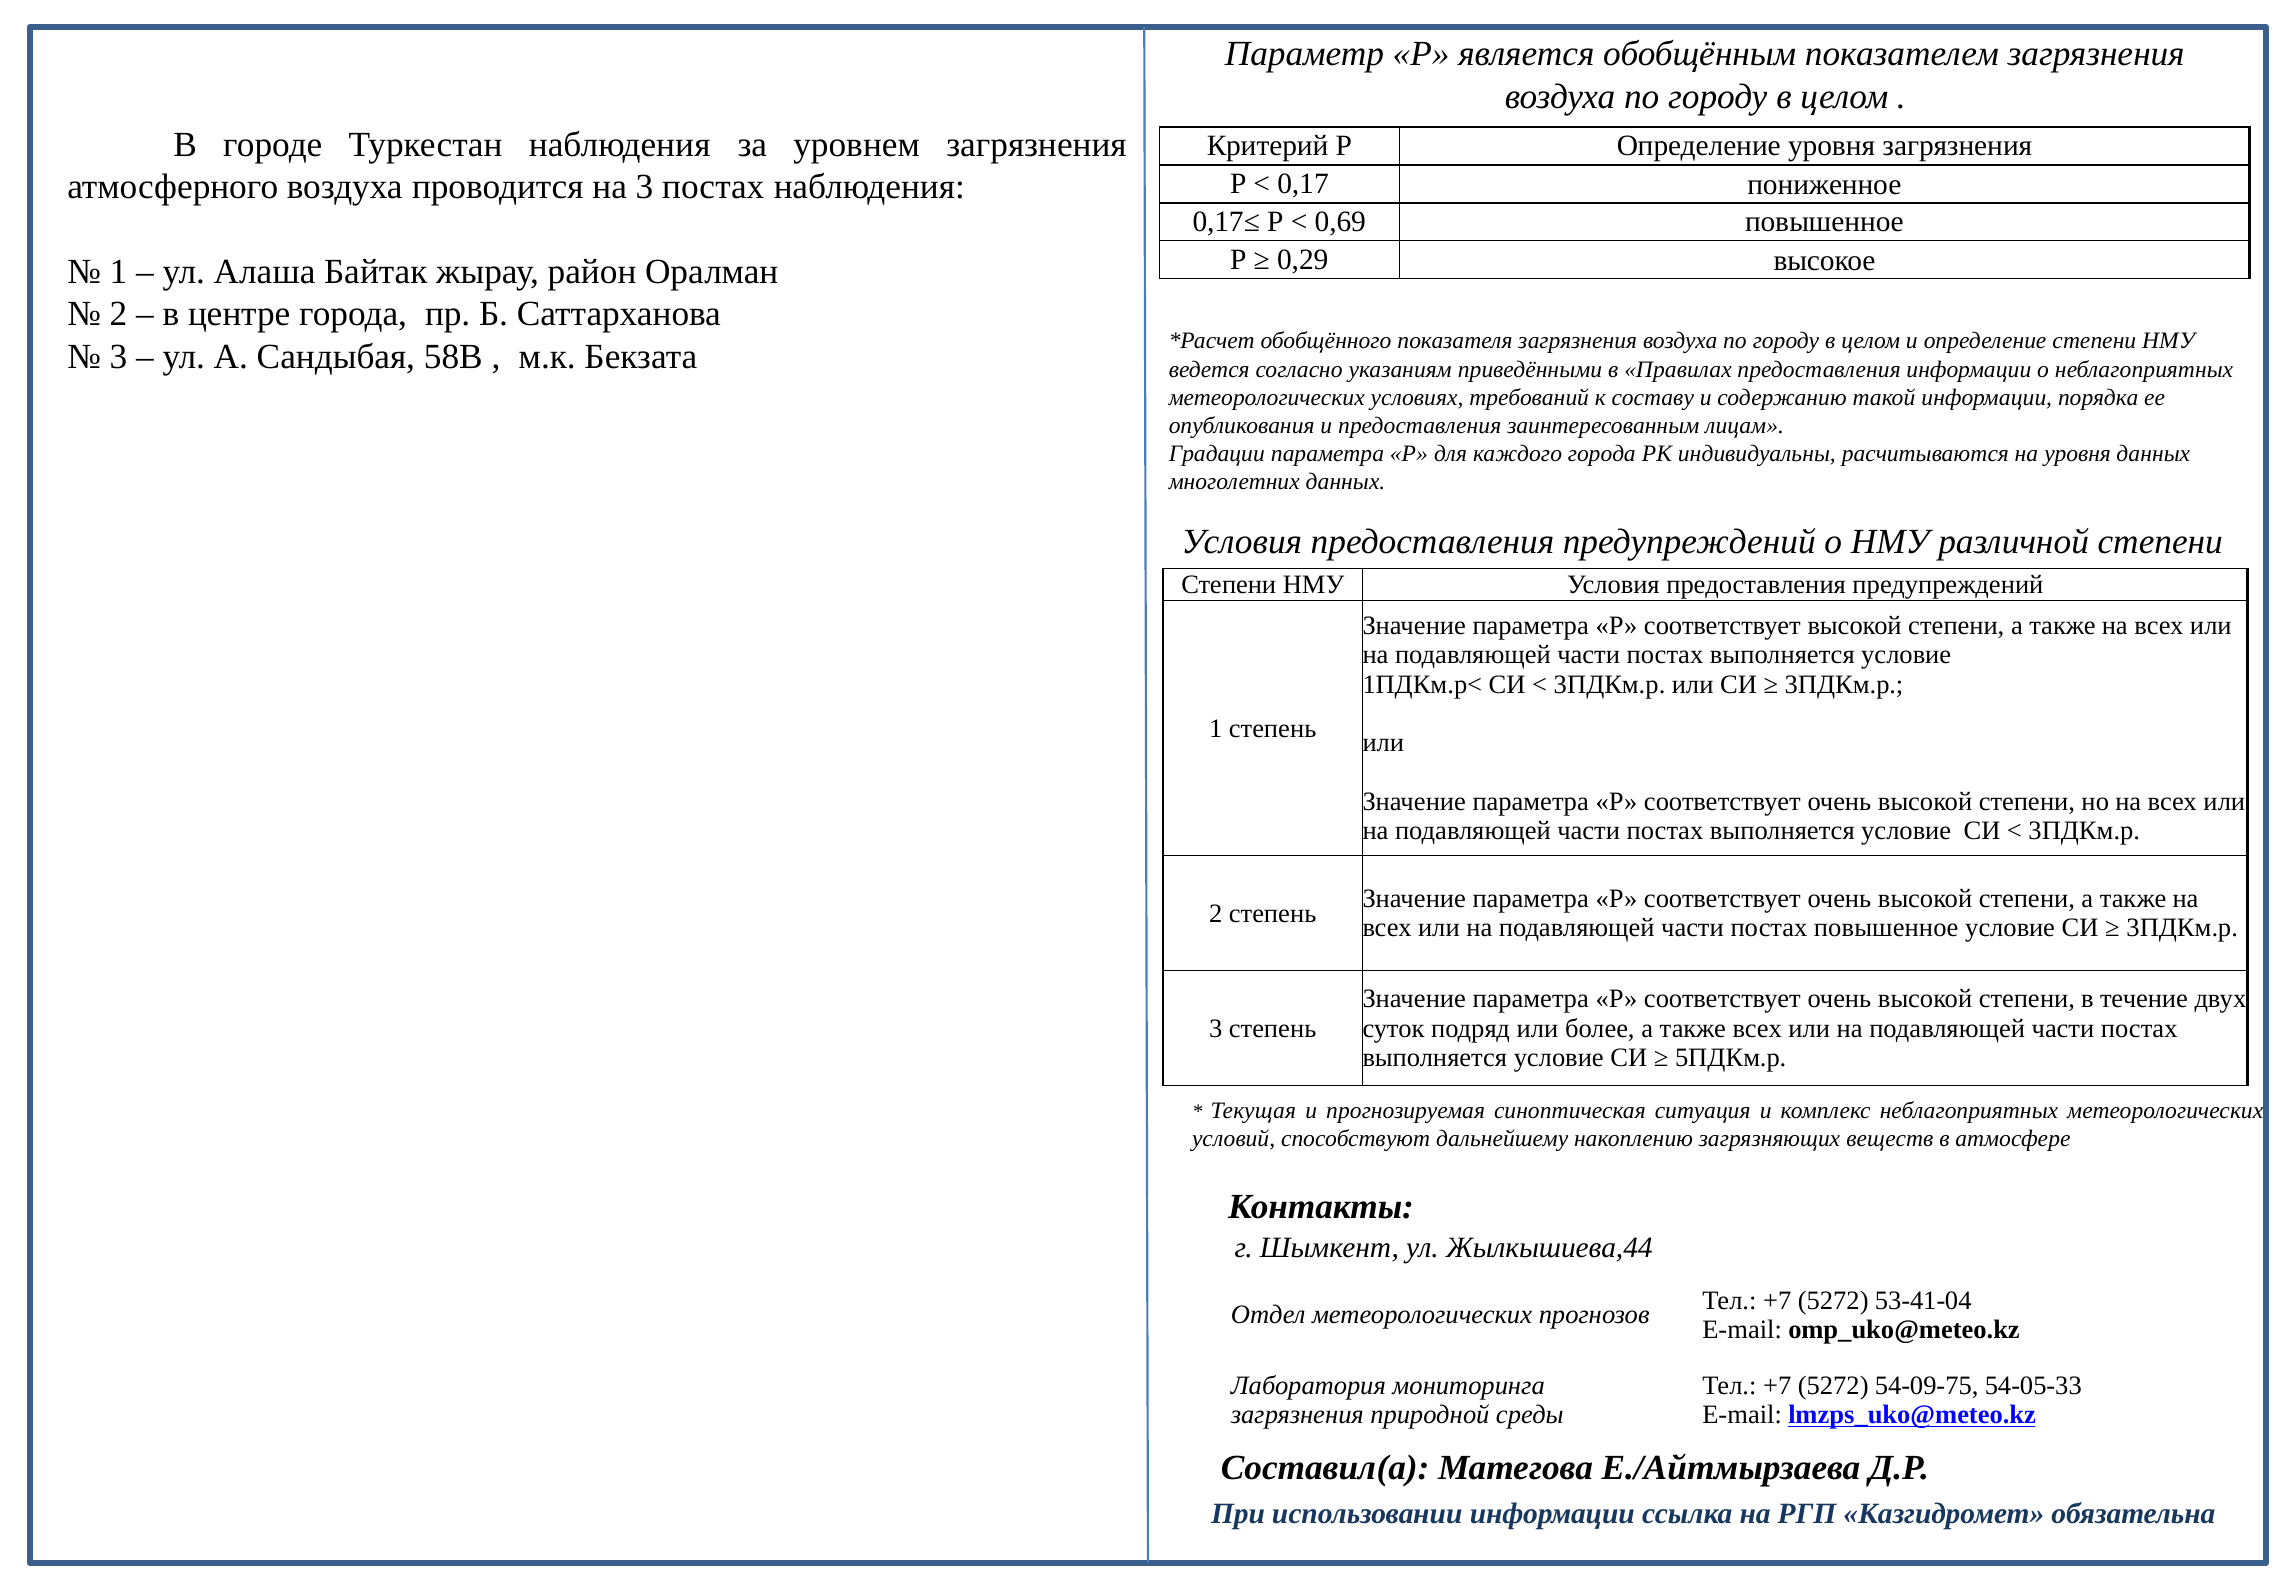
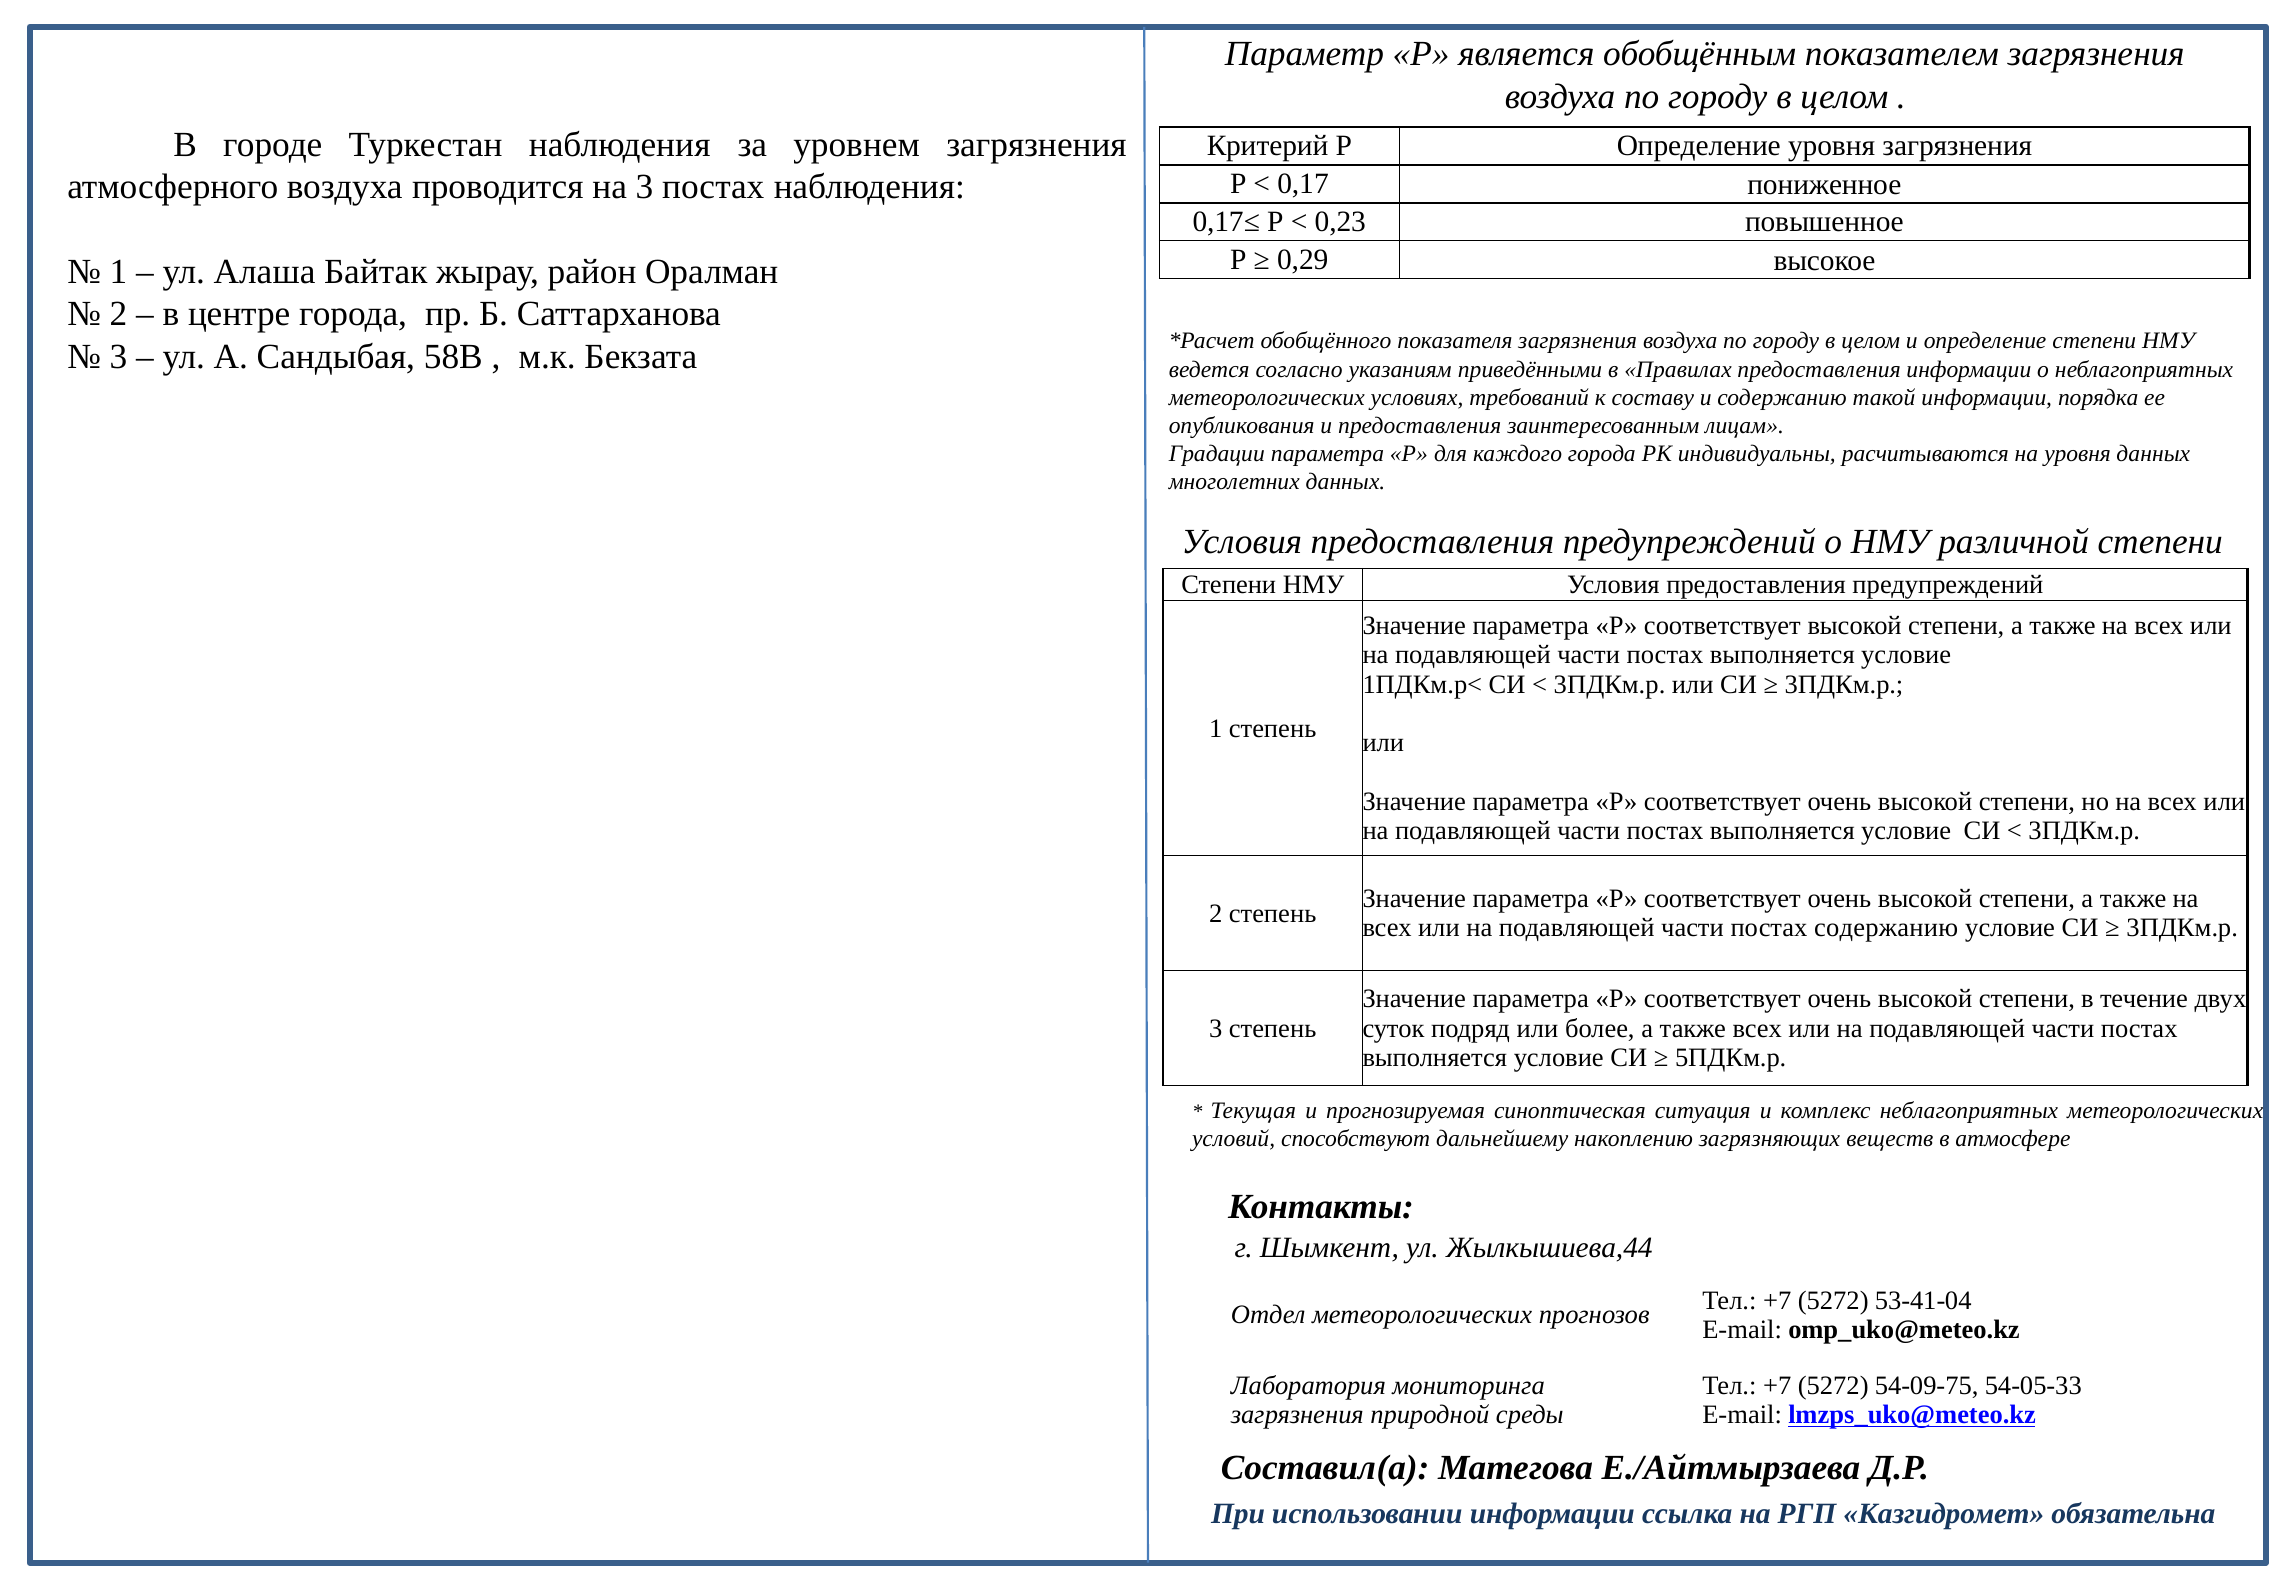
0,69: 0,69 -> 0,23 (1340, 221)
постах повышенное: повышенное -> содержанию (1886, 928)
